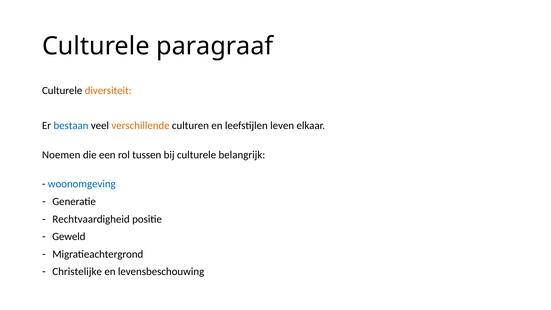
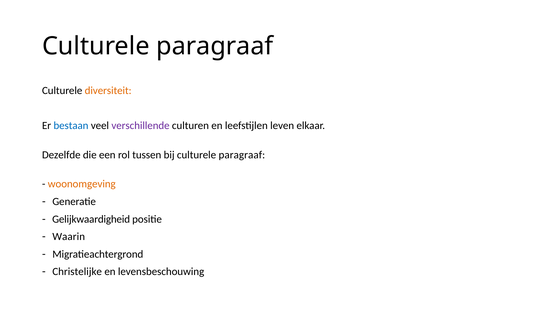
verschillende colour: orange -> purple (141, 125)
Noemen: Noemen -> Dezelfde (61, 155)
bij culturele belangrijk: belangrijk -> paragraaf (242, 155)
woonomgeving colour: blue -> orange (82, 184)
Rechtvaardigheid: Rechtvaardigheid -> Gelijkwaardigheid (91, 219)
Geweld: Geweld -> Waarin (69, 237)
